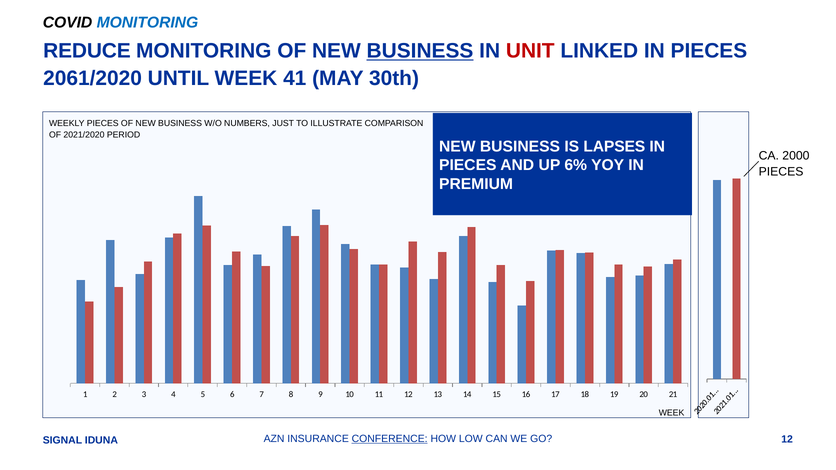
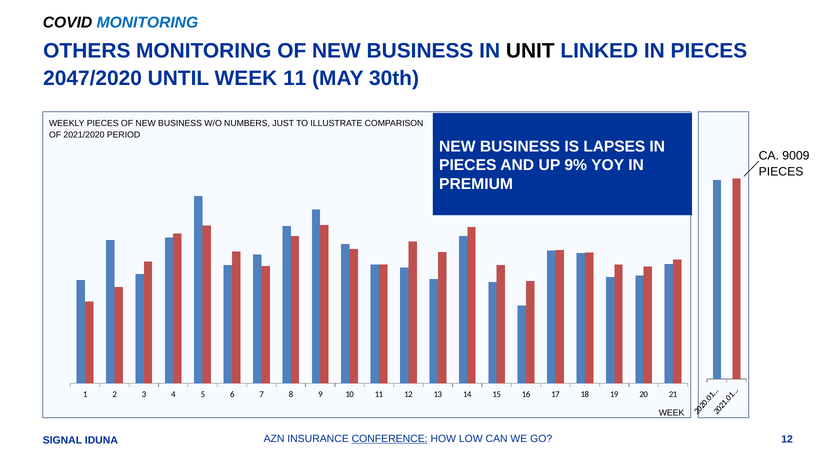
REDUCE: REDUCE -> OTHERS (87, 51)
BUSINESS underline: present -> none (420, 51)
UNIT colour: red -> black (530, 51)
2061/2020: 2061/2020 -> 2047/2020 (93, 79)
WEEK 41: 41 -> 11 (295, 79)
2000: 2000 -> 9009 (796, 156)
6%: 6% -> 9% (576, 165)
